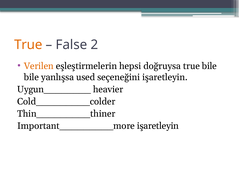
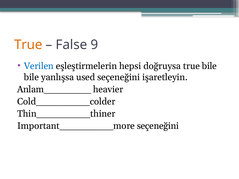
2: 2 -> 9 (94, 45)
Verilen colour: orange -> blue (39, 66)
Uygun________: Uygun________ -> Anlam________ (54, 90)
Important_________more işaretleyin: işaretleyin -> seçeneğini (158, 126)
